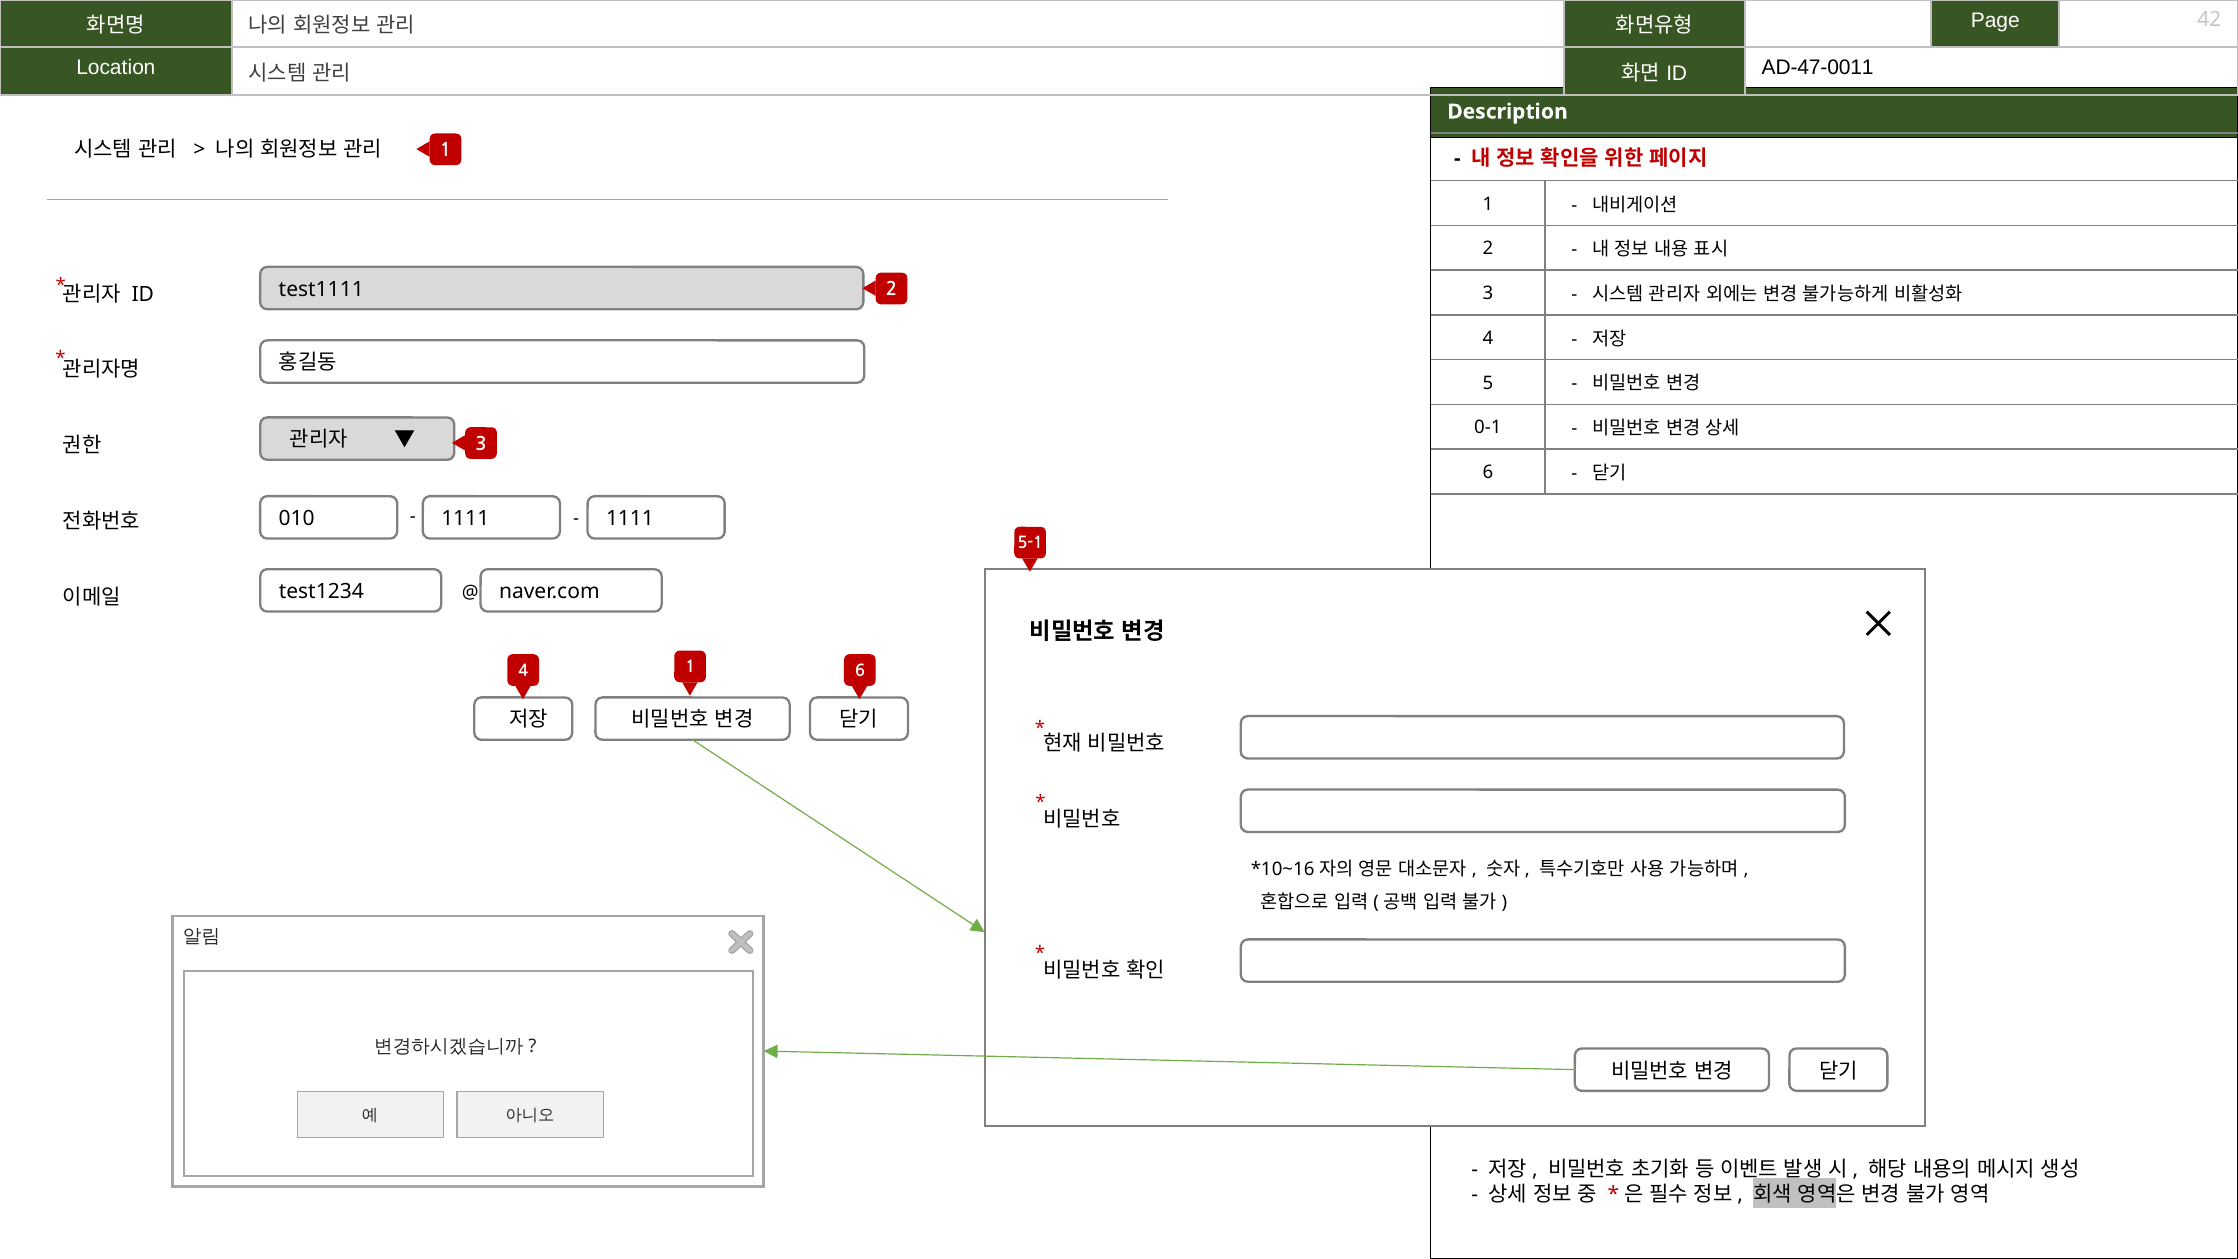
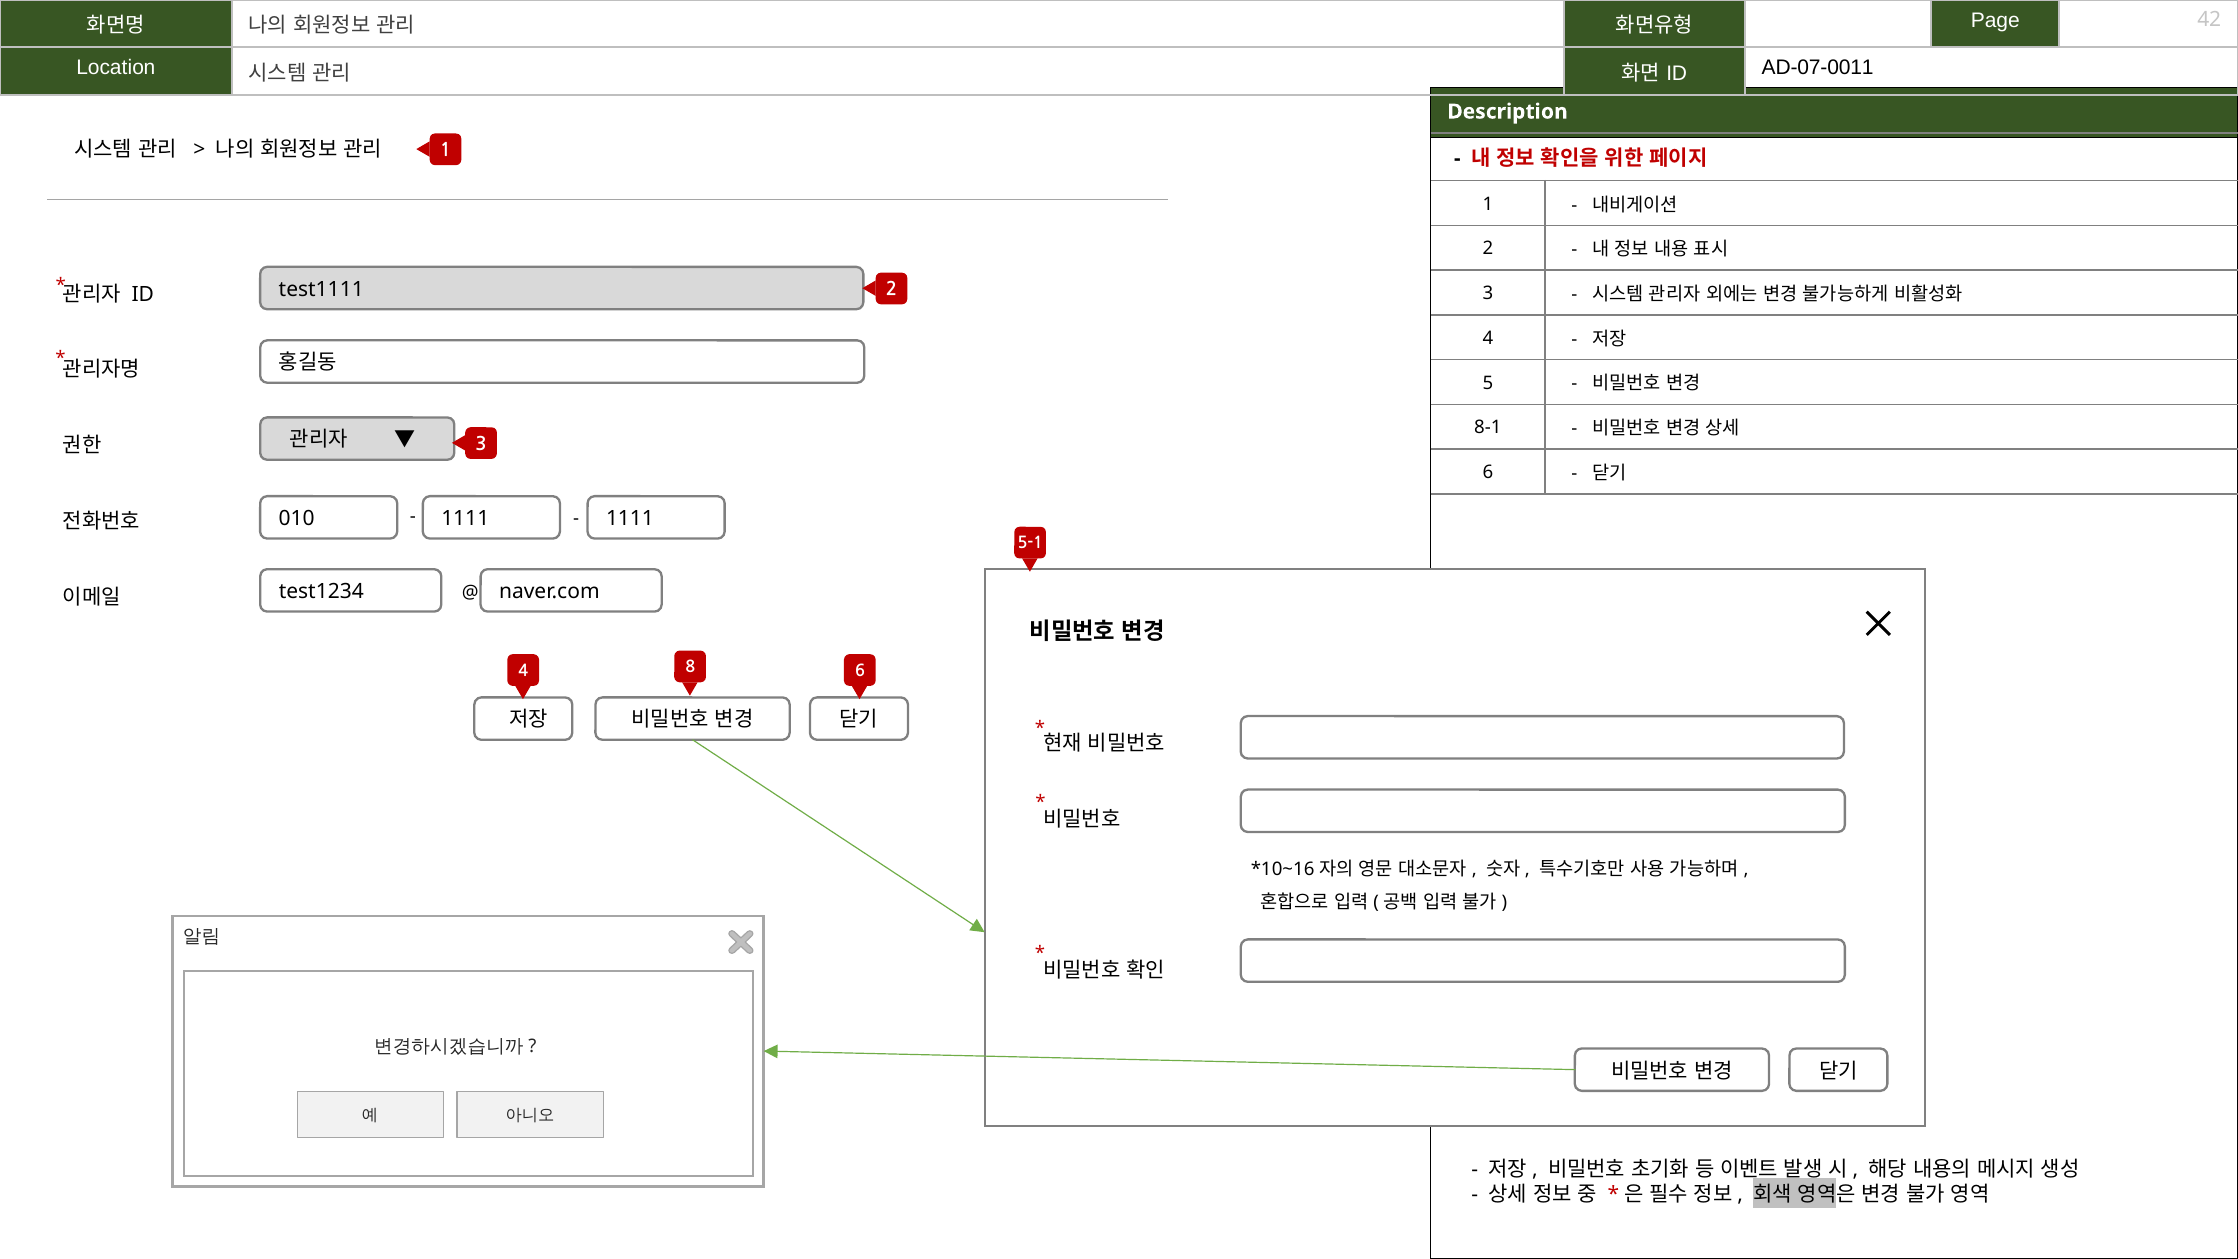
AD-47-0011: AD-47-0011 -> AD-07-0011 (1818, 68)
0-1: 0-1 -> 8-1 (1488, 428)
4 1: 1 -> 8 (690, 667)
